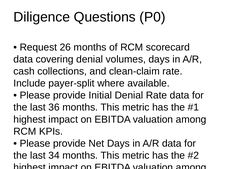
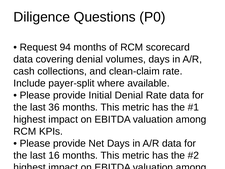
26: 26 -> 94 (65, 47)
34: 34 -> 16 (54, 155)
